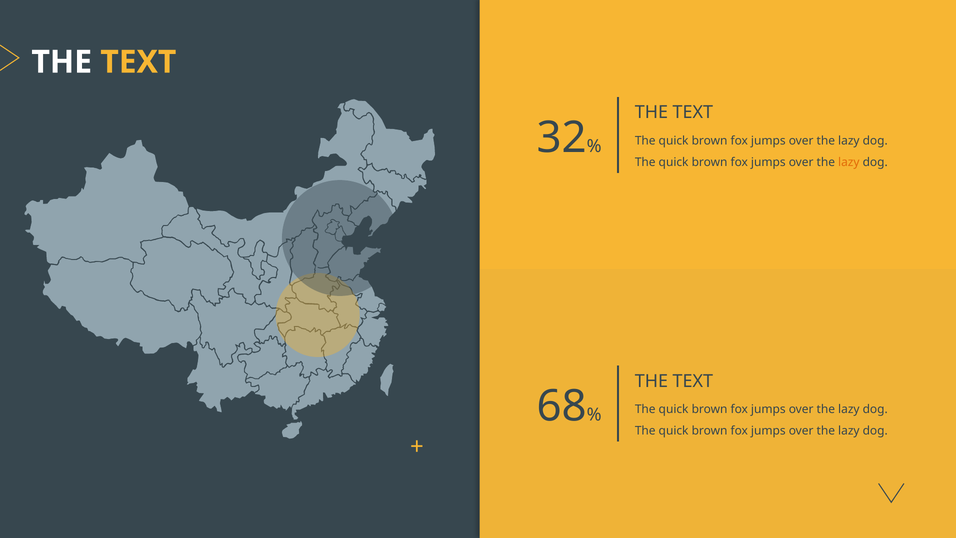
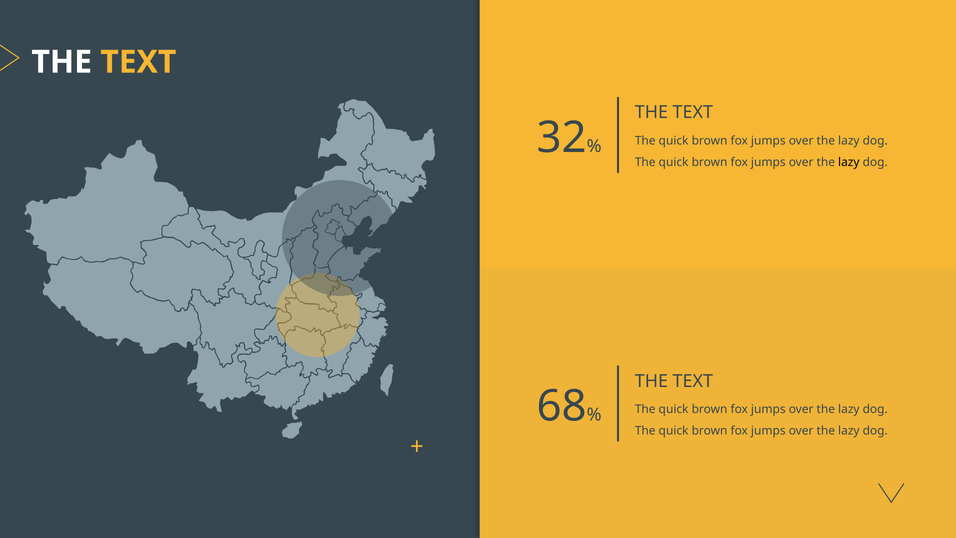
lazy colour: orange -> black (849, 162)
